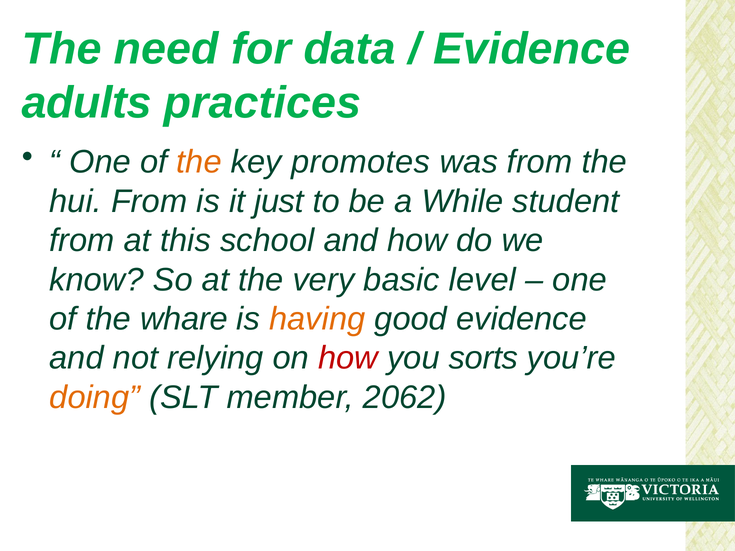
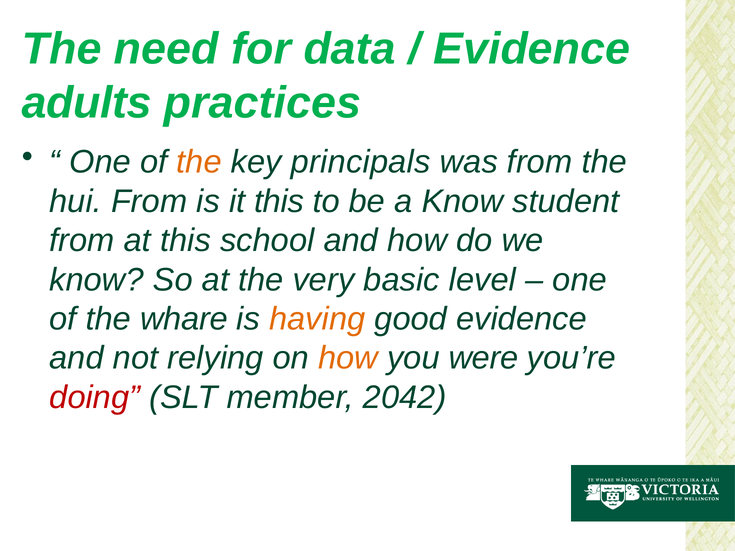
promotes: promotes -> principals (361, 162)
it just: just -> this (279, 201)
a While: While -> Know (462, 201)
how colour: red -> orange (348, 358)
sorts: sorts -> were (484, 358)
doing colour: orange -> red (95, 397)
2062: 2062 -> 2042 (405, 397)
